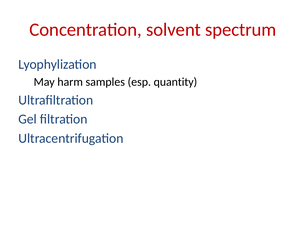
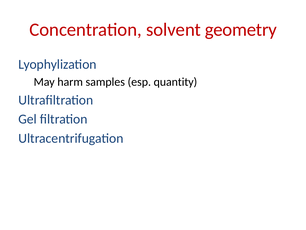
spectrum: spectrum -> geometry (241, 30)
